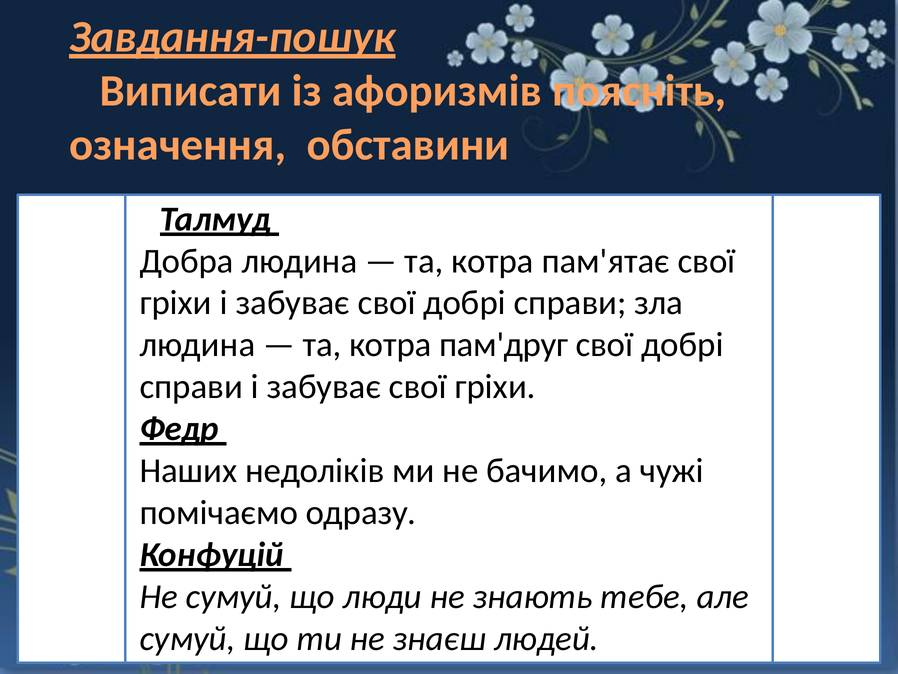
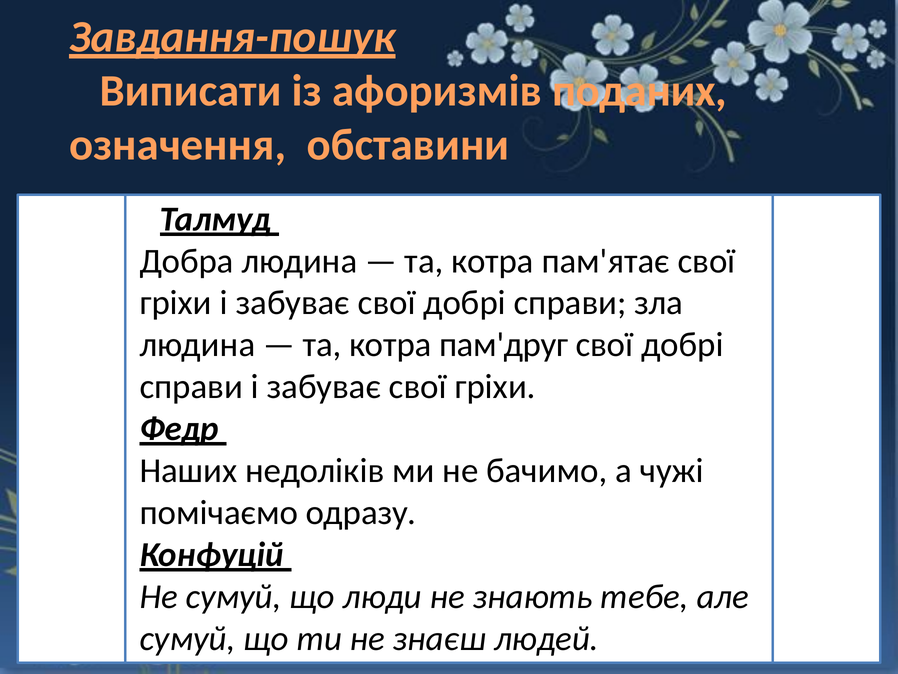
поясніть: поясніть -> поданих (639, 91)
